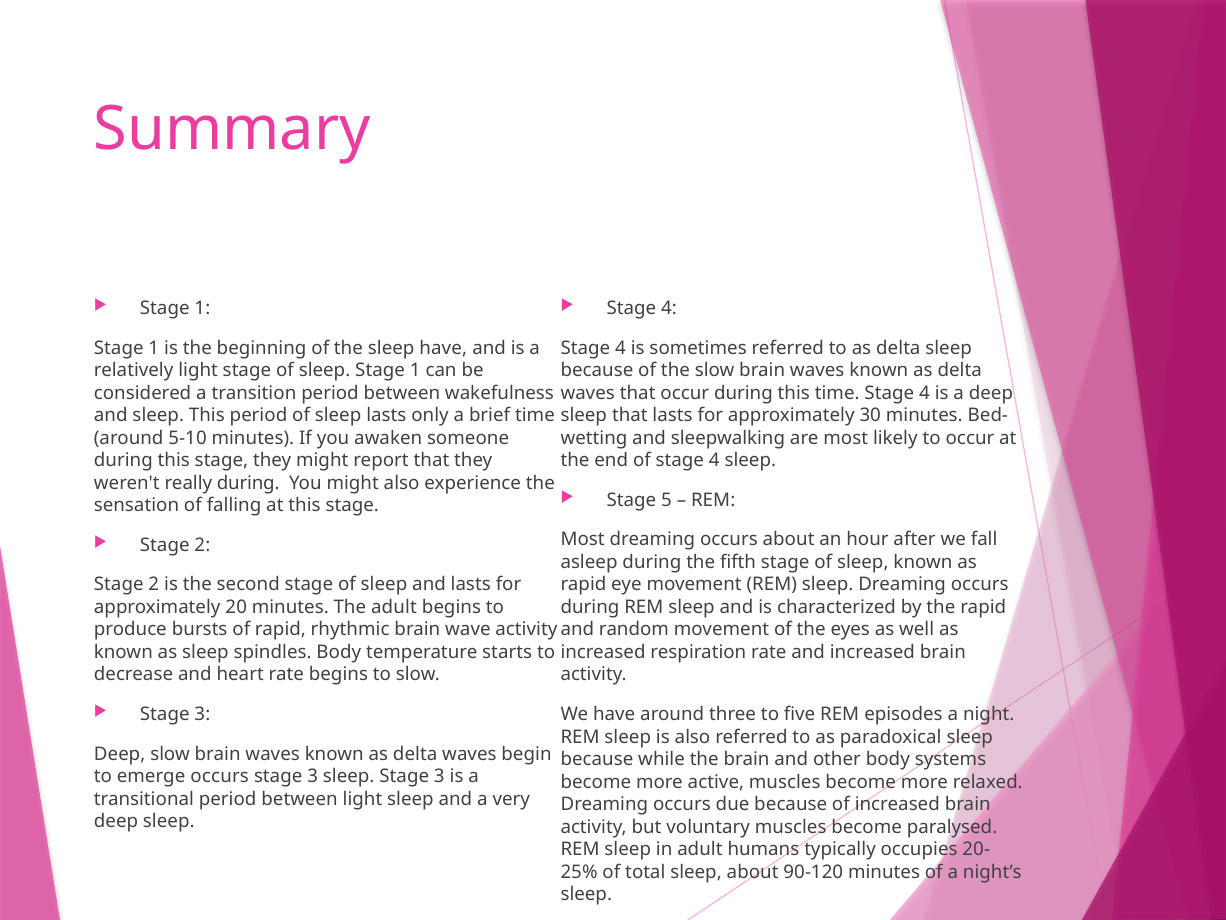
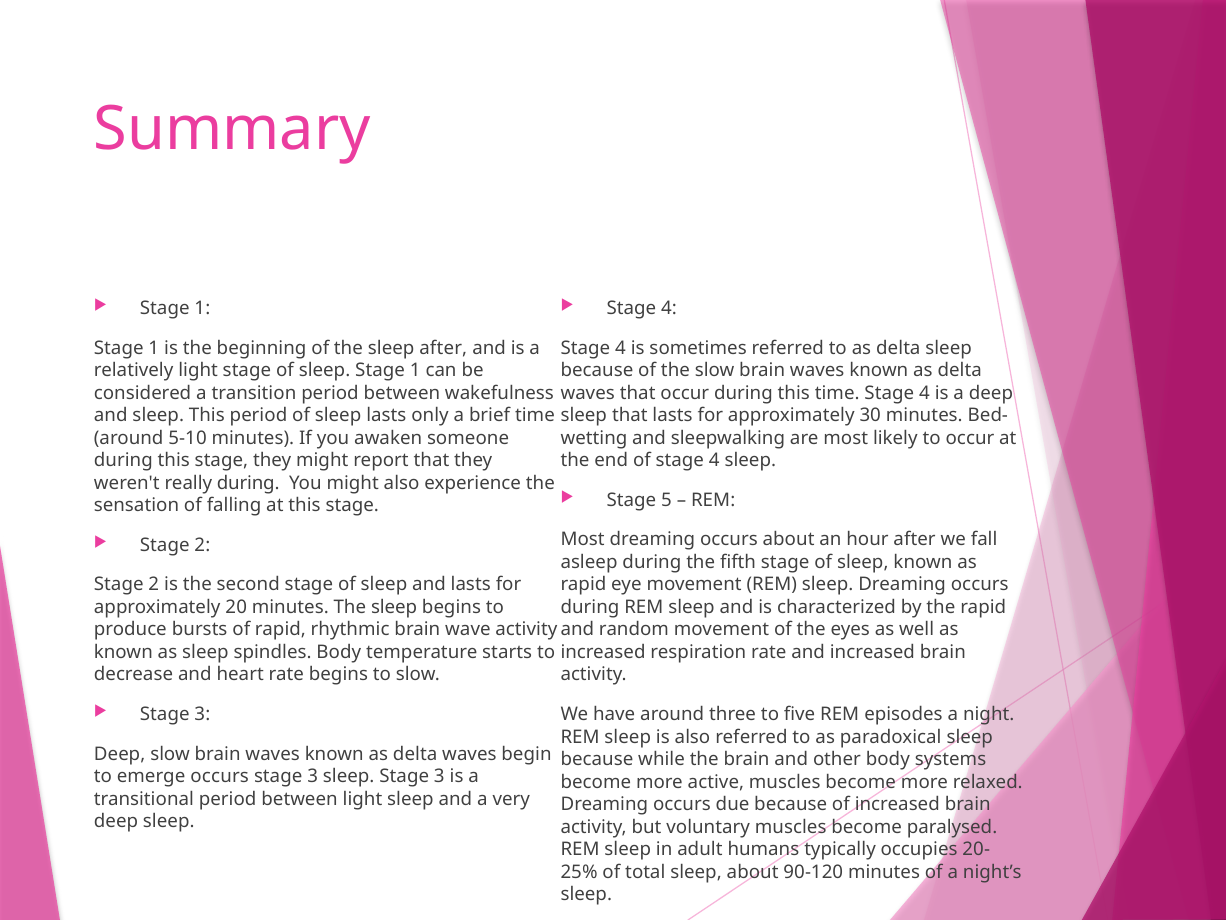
sleep have: have -> after (443, 348)
minutes The adult: adult -> sleep (394, 607)
